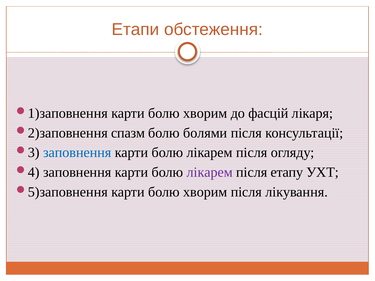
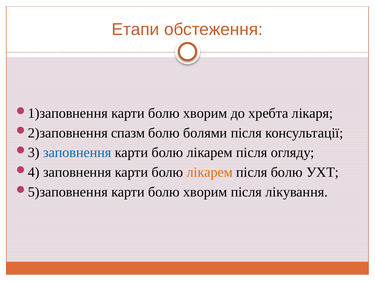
фасцій: фасцій -> хребта (268, 113)
лікарем colour: purple -> orange (210, 172)
після етапу: етапу -> болю (287, 172)
